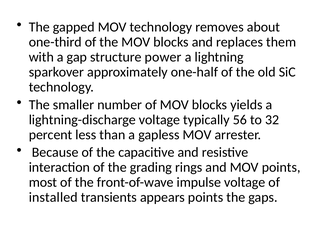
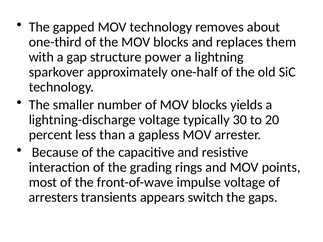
56: 56 -> 30 (240, 120)
32: 32 -> 20 (272, 120)
installed: installed -> arresters (53, 198)
appears points: points -> switch (206, 198)
